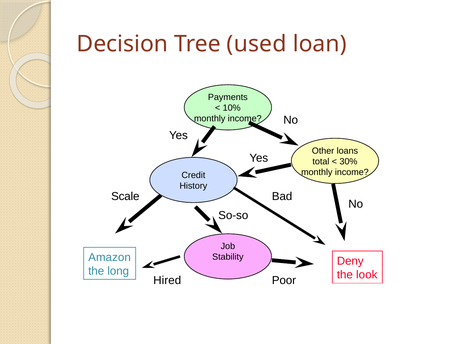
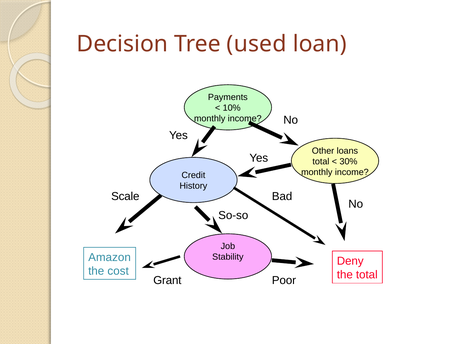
long: long -> cost (118, 271)
the look: look -> total (367, 275)
Hired: Hired -> Grant (167, 281)
